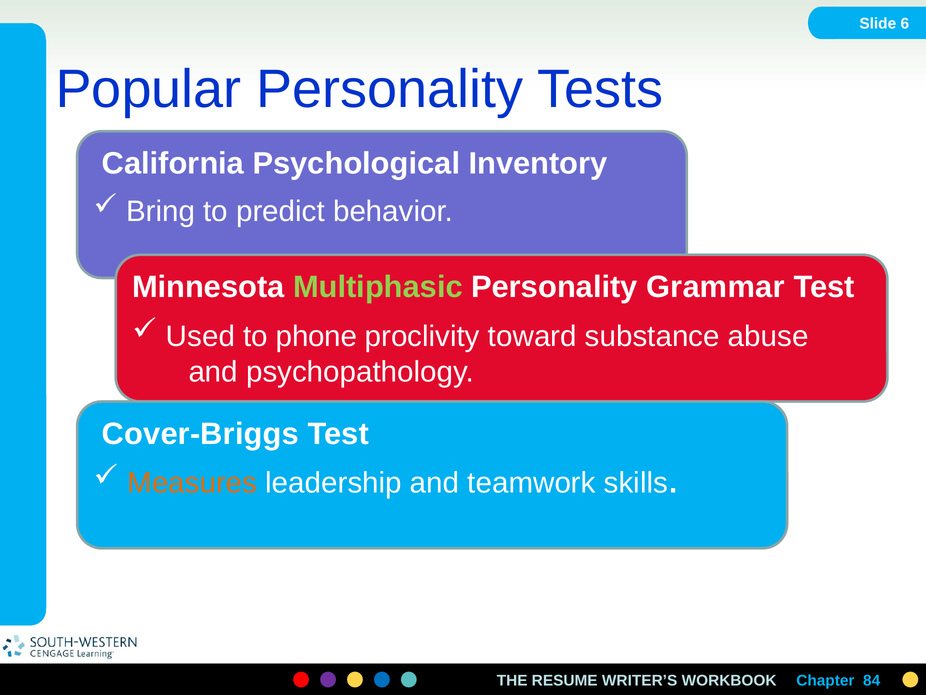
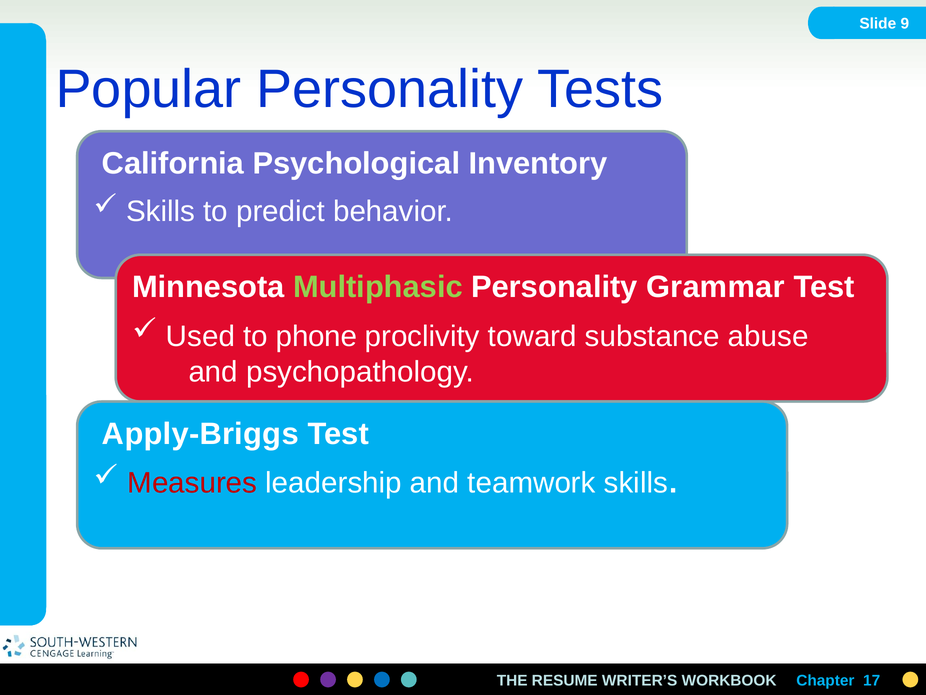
6: 6 -> 9 (905, 24)
Bring: Bring -> Skills (161, 211)
Cover-Briggs: Cover-Briggs -> Apply-Briggs (200, 434)
Measures colour: orange -> red (192, 483)
84: 84 -> 17 (872, 680)
